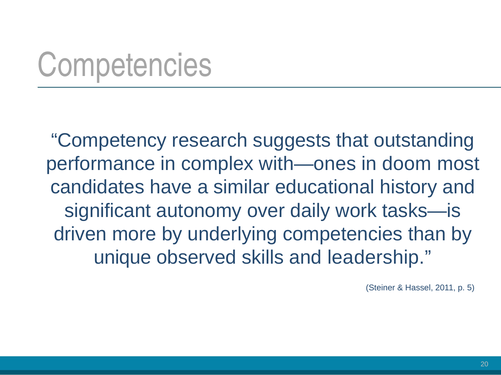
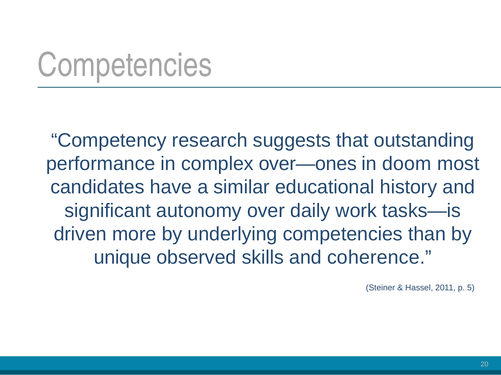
with—ones: with—ones -> over—ones (308, 164)
leadership: leadership -> coherence (379, 258)
